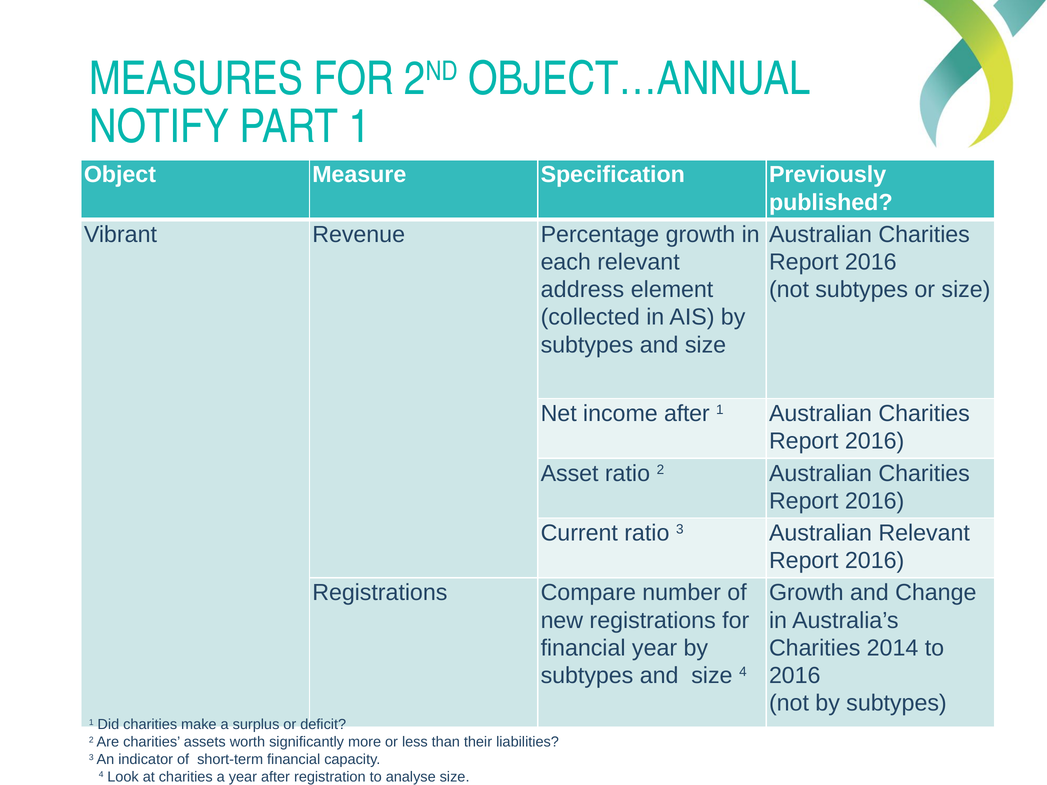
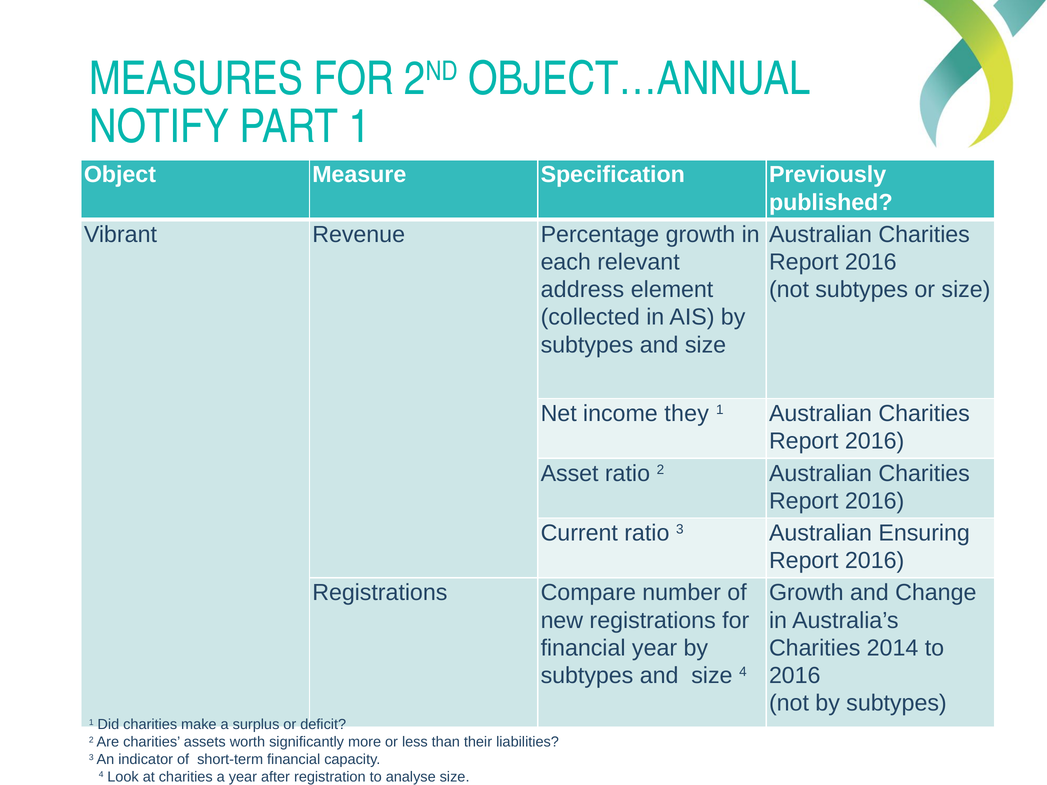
income after: after -> they (687, 414)
Australian Relevant: Relevant -> Ensuring (924, 533)
